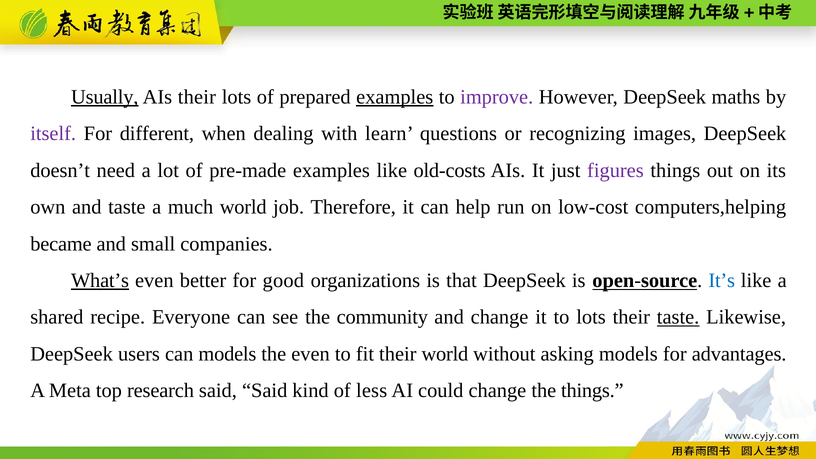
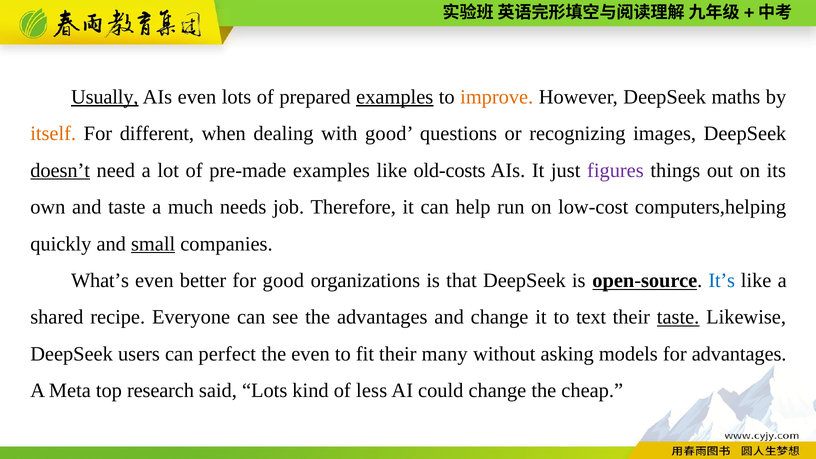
AIs their: their -> even (197, 97)
improve colour: purple -> orange (497, 97)
itself colour: purple -> orange (53, 134)
with learn: learn -> good (389, 134)
doesn’t underline: none -> present (60, 170)
much world: world -> needs (243, 207)
became: became -> quickly (61, 244)
small underline: none -> present (153, 244)
What’s underline: present -> none (100, 281)
the community: community -> advantages (382, 317)
to lots: lots -> text (591, 317)
can models: models -> perfect (227, 354)
their world: world -> many (445, 354)
said Said: Said -> Lots (265, 391)
the things: things -> cheap (592, 391)
